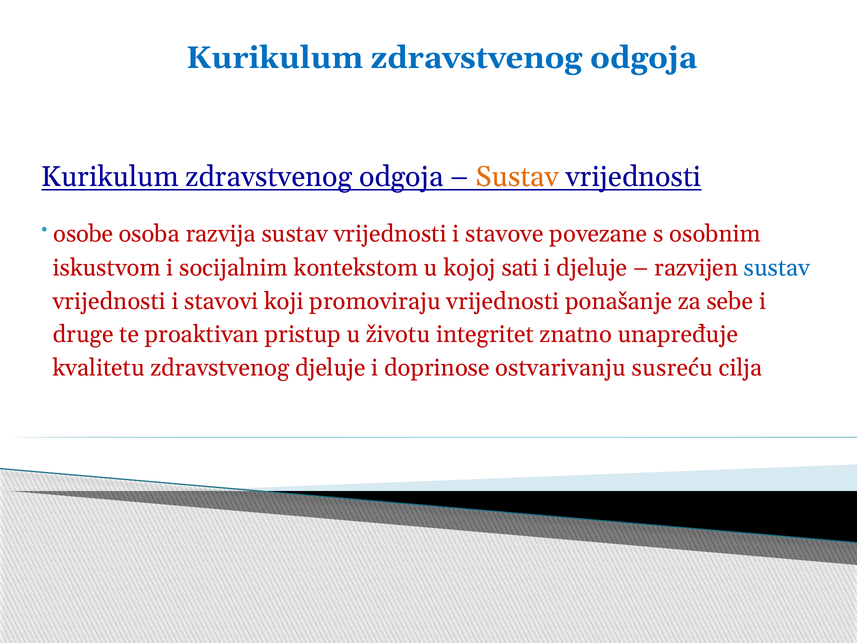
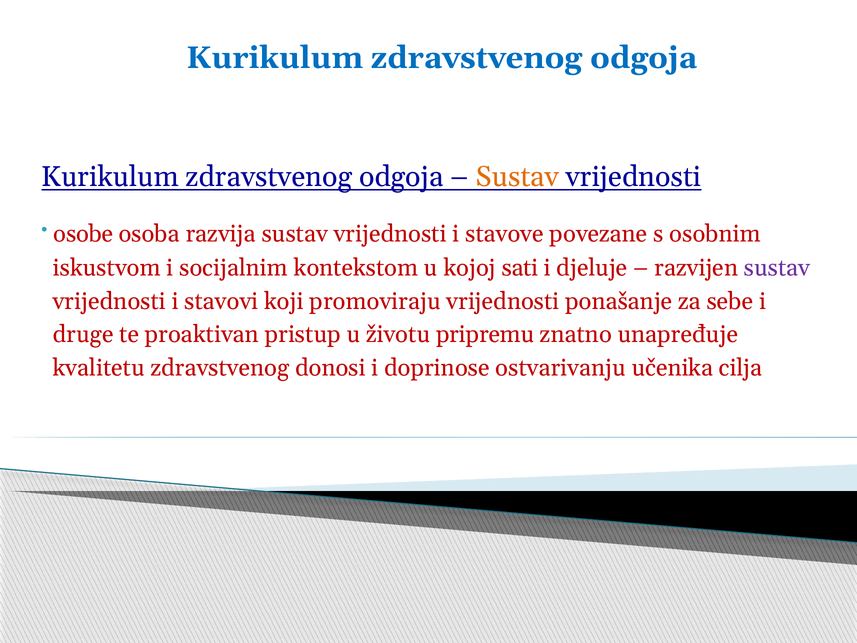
sustav colour: blue -> purple (777, 268)
integritet: integritet -> pripremu (485, 334)
zdravstvenog djeluje: djeluje -> donosi (330, 368)
susreću: susreću -> učenika (672, 368)
